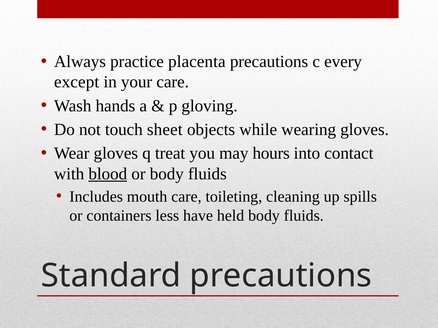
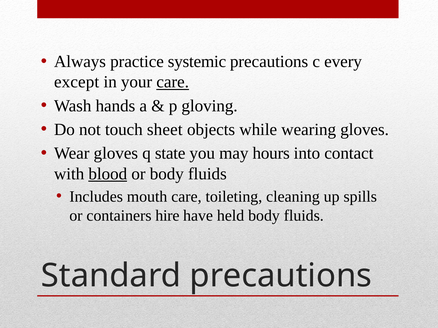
placenta: placenta -> systemic (197, 62)
care underline: none -> present (173, 82)
treat: treat -> state (170, 154)
less: less -> hire (167, 216)
